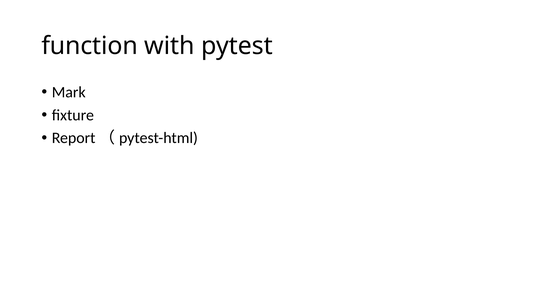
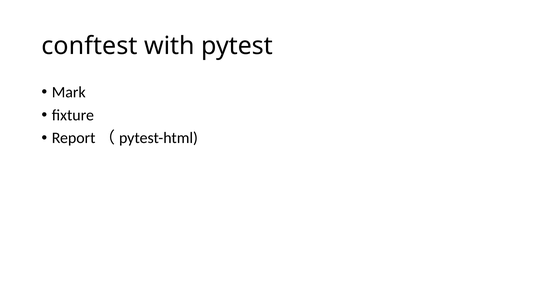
function: function -> conftest (90, 46)
